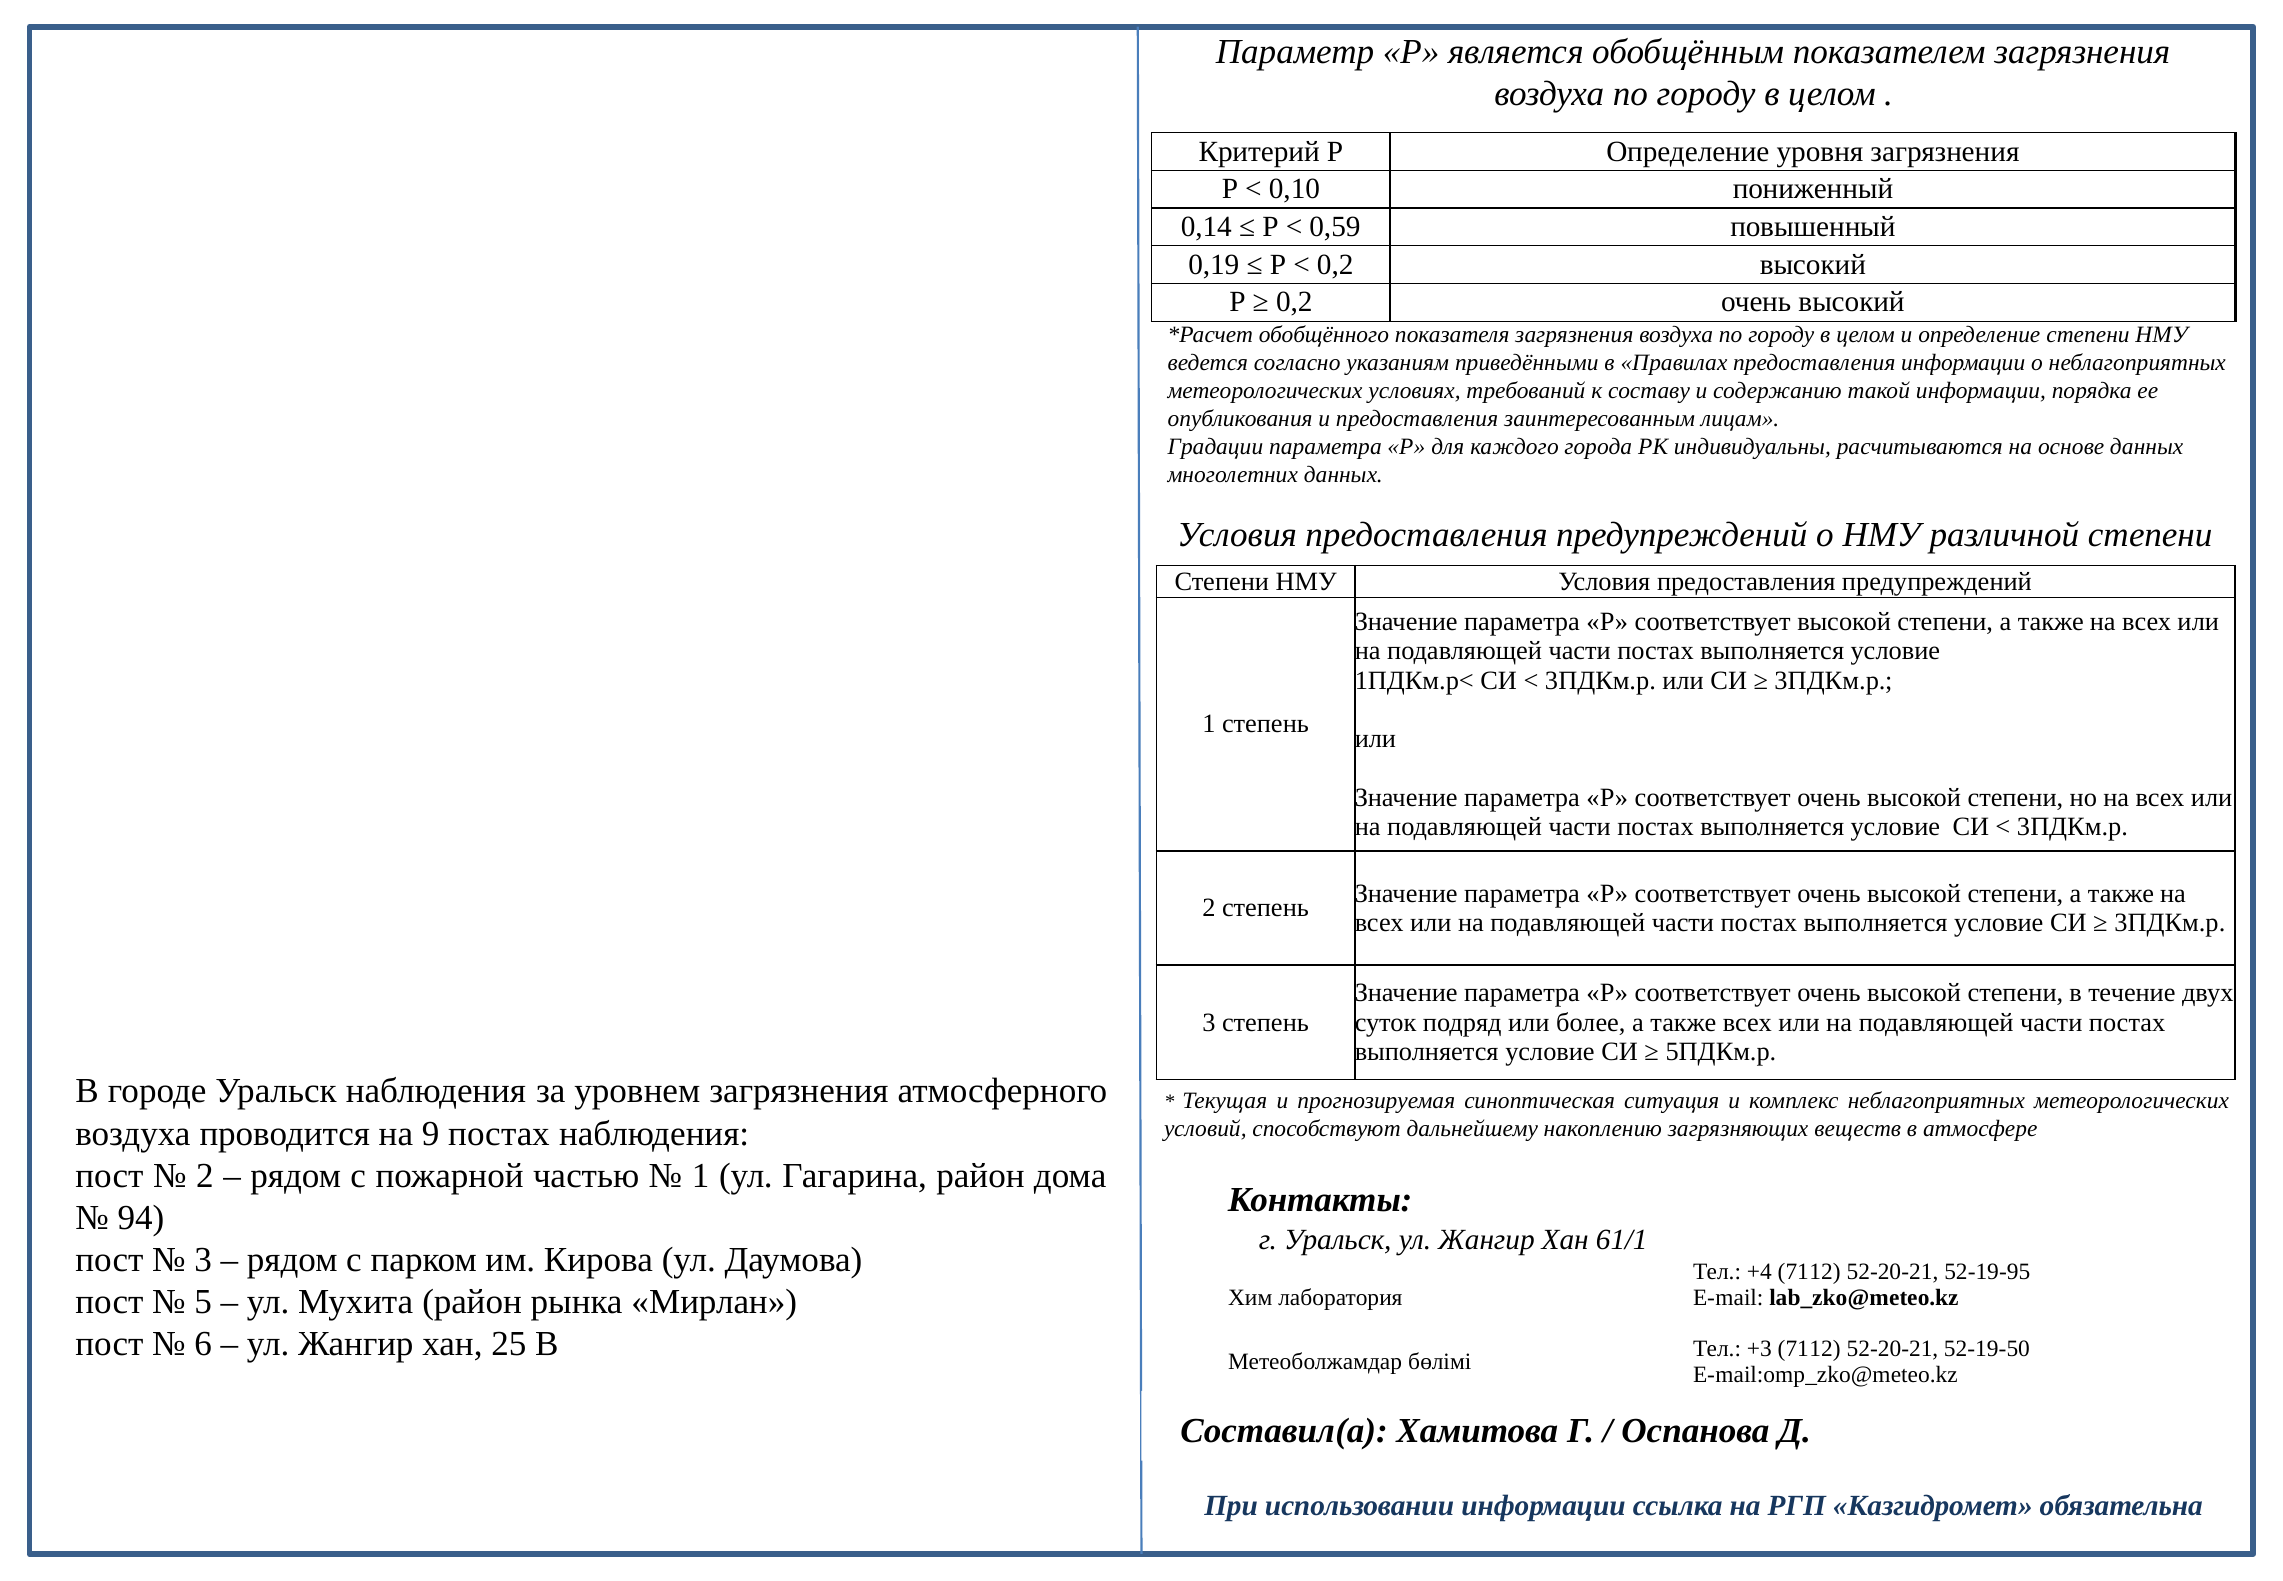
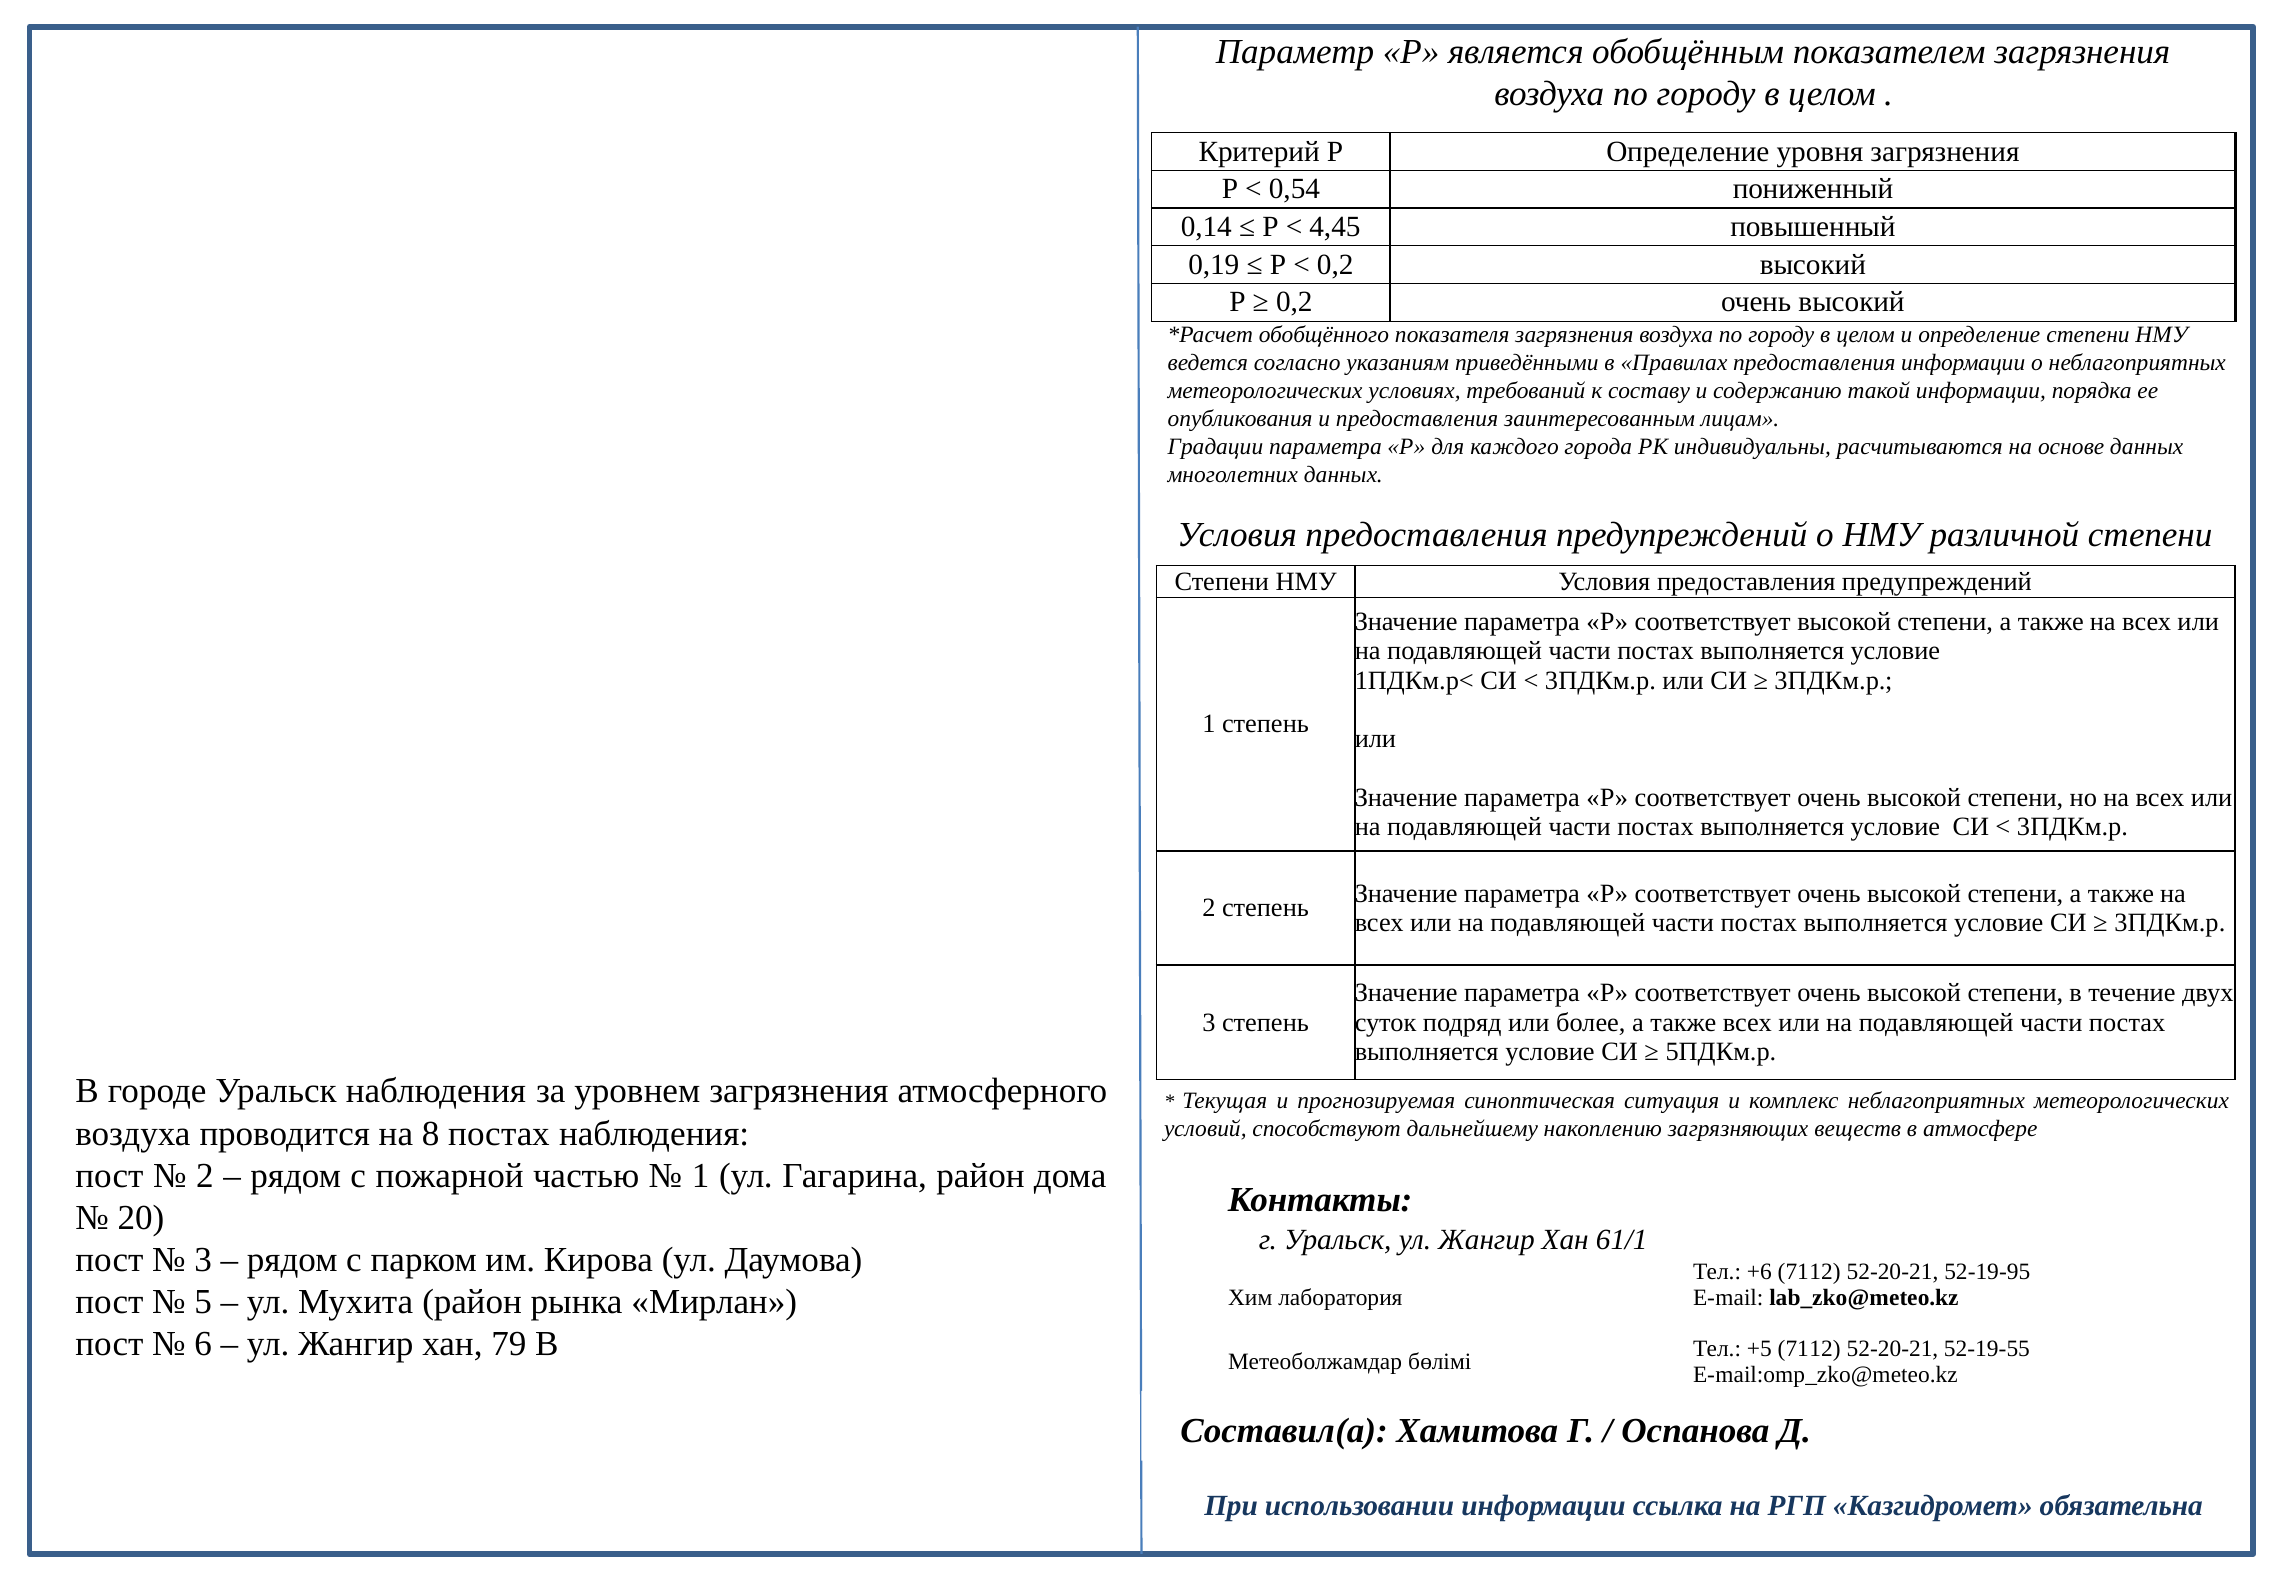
0,10: 0,10 -> 0,54 (1294, 189)
0,59: 0,59 -> 4,45 (1335, 227)
9: 9 -> 8 (431, 1133)
94: 94 -> 20 (141, 1217)
+4: +4 -> +6 (1759, 1271)
25: 25 -> 79 (509, 1344)
+3: +3 -> +5 (1759, 1349)
52-19-50: 52-19-50 -> 52-19-55 (1987, 1349)
